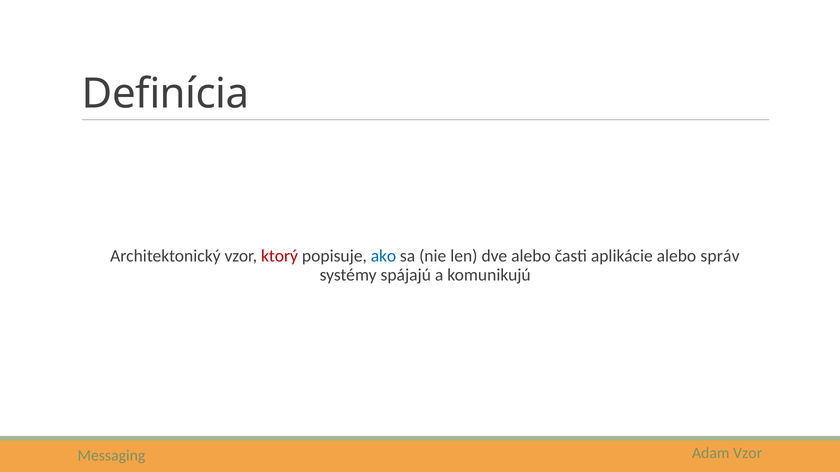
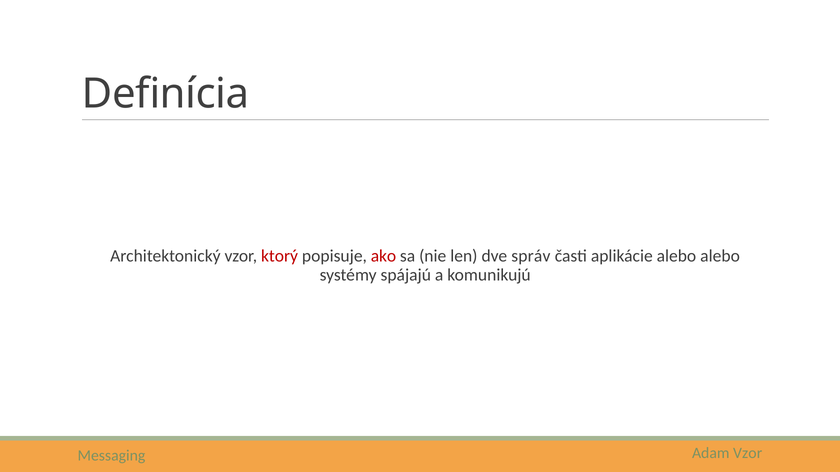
ako colour: blue -> red (383, 256)
dve alebo: alebo -> správ (531, 256)
alebo správ: správ -> alebo (720, 256)
